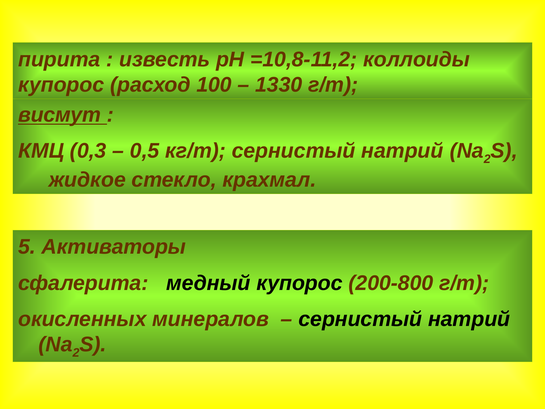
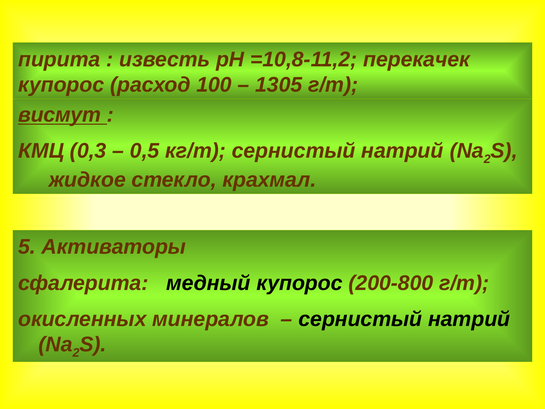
коллоиды: коллоиды -> перекачек (417, 59)
1330: 1330 -> 1305 (279, 85)
